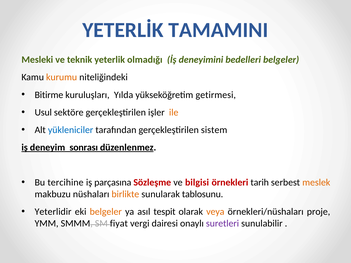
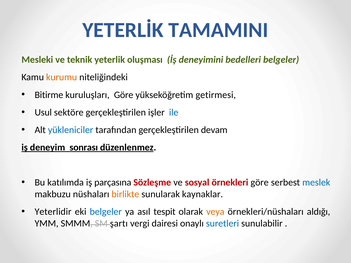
olmadığı: olmadığı -> oluşması (145, 60)
kuruluşları Yılda: Yılda -> Göre (124, 95)
ile colour: orange -> blue (174, 112)
sistem: sistem -> devam (214, 130)
tercihine: tercihine -> katılımda (66, 183)
bilgisi: bilgisi -> sosyal (197, 183)
örnekleri tarih: tarih -> göre (260, 183)
meslek colour: orange -> blue (316, 183)
tablosunu: tablosunu -> kaynaklar (203, 194)
belgeler colour: orange -> blue (106, 212)
proje: proje -> aldığı (319, 212)
fiyat: fiyat -> şartı (119, 224)
suretleri colour: purple -> blue (222, 224)
